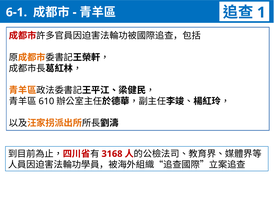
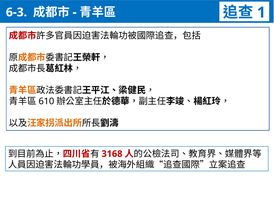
6-1: 6-1 -> 6-3 (16, 12)
